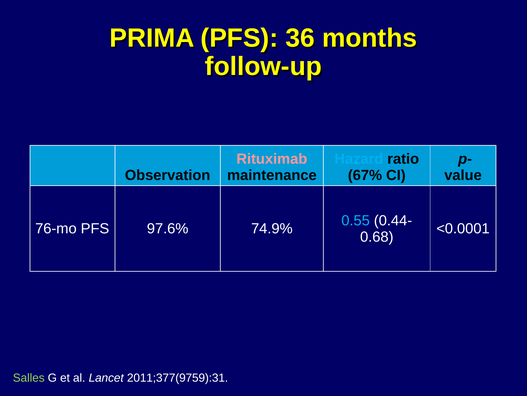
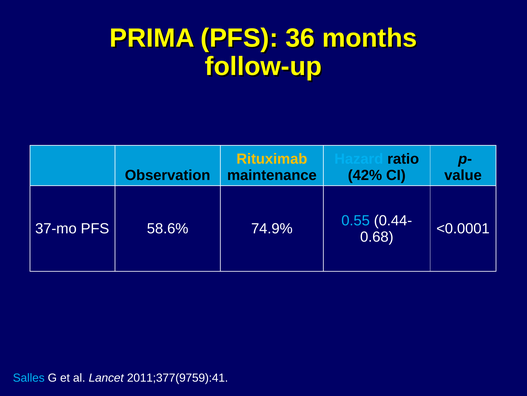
Rituximab colour: pink -> yellow (272, 159)
67%: 67% -> 42% (365, 175)
76-mo: 76-mo -> 37-mo (56, 228)
97.6%: 97.6% -> 58.6% (168, 228)
Salles colour: light green -> light blue (29, 377)
2011;377(9759):31: 2011;377(9759):31 -> 2011;377(9759):41 (178, 377)
